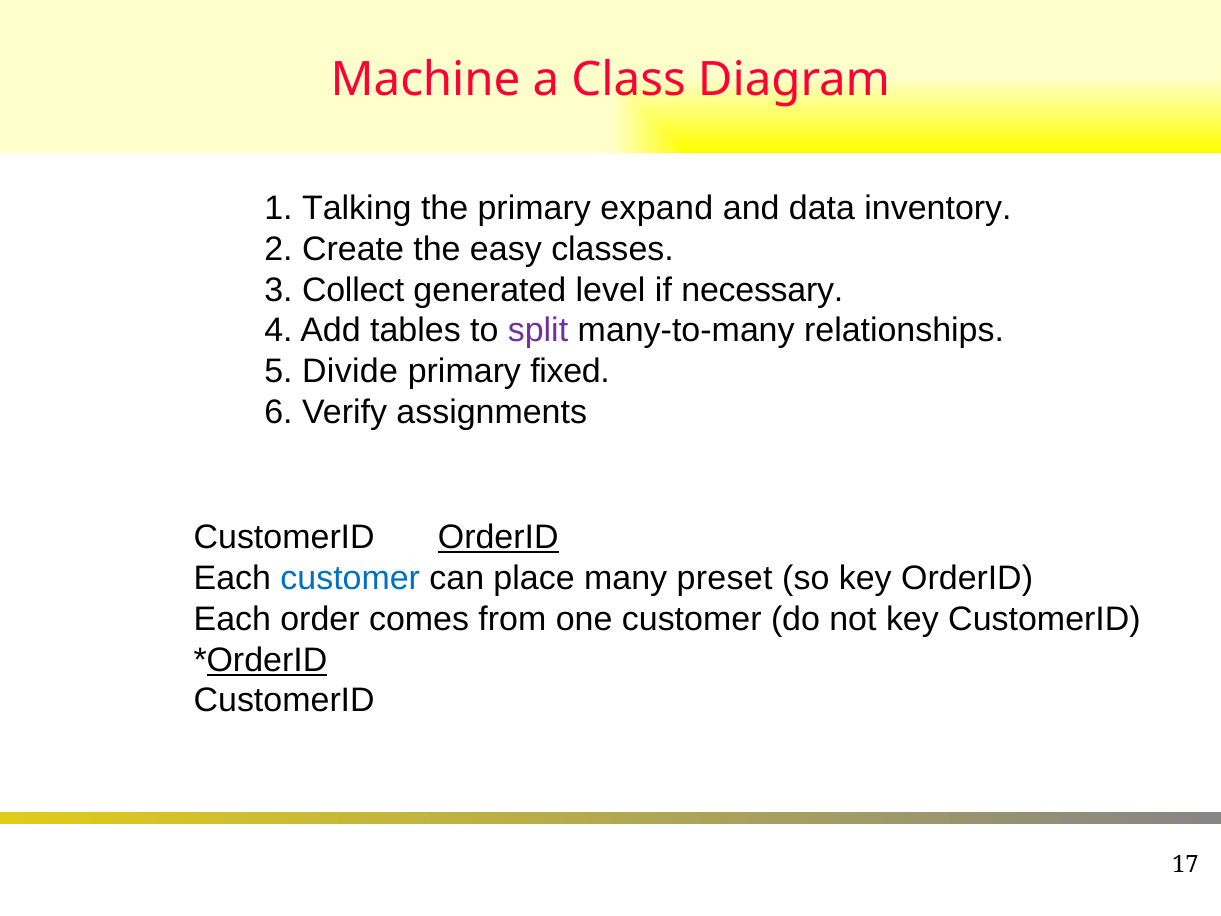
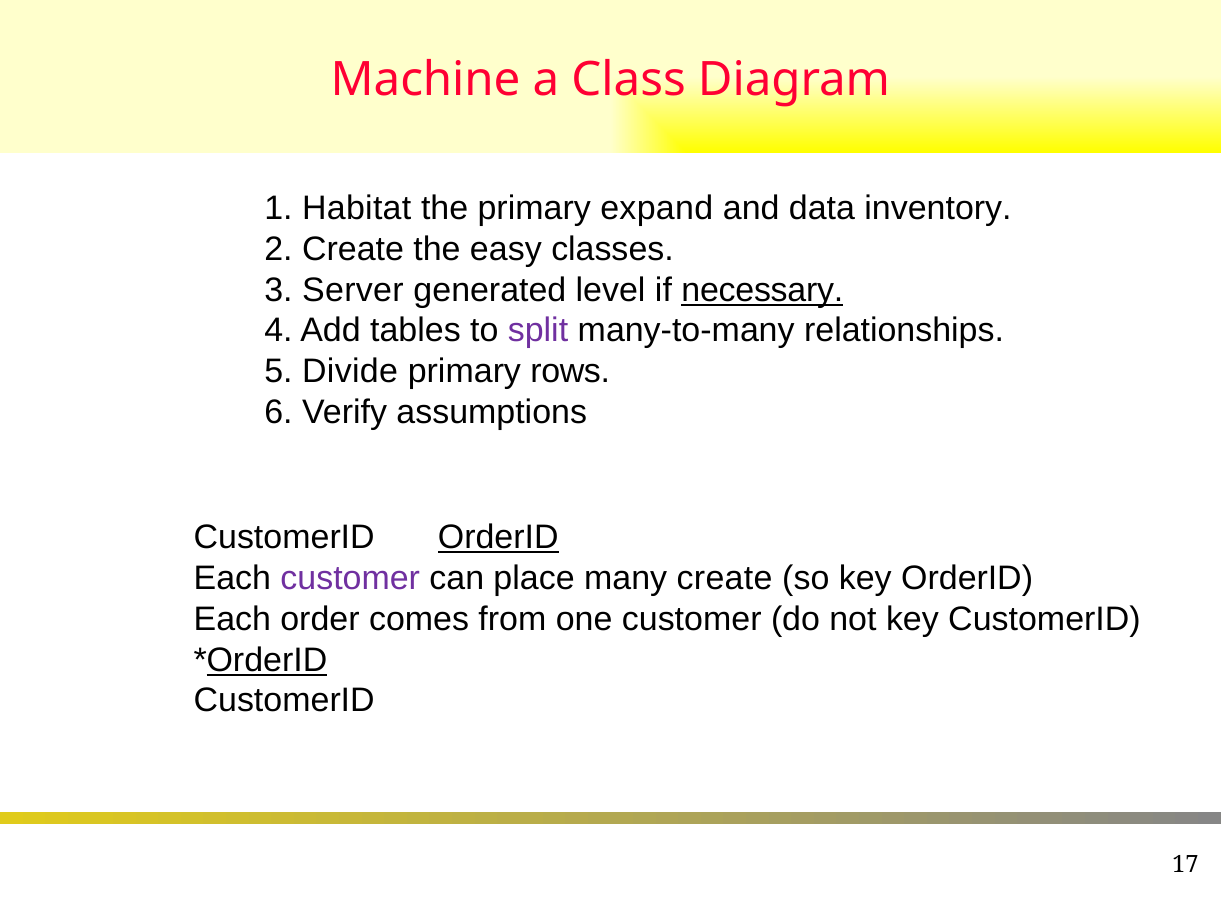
Talking: Talking -> Habitat (357, 208)
Collect: Collect -> Server (353, 290)
necessary underline: none -> present (762, 290)
fixed: fixed -> rows (570, 371)
assignments: assignments -> assumptions (492, 412)
customer colour: blue -> purple (350, 578)
many preset: preset -> create (725, 578)
